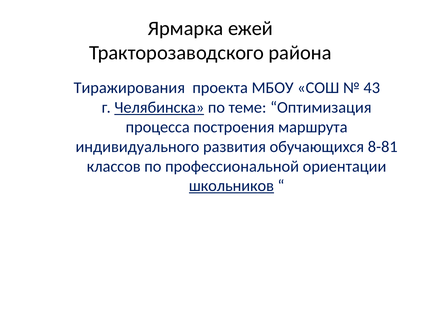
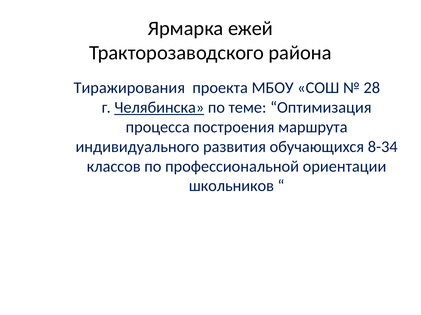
43: 43 -> 28 (372, 88)
8-81: 8-81 -> 8-34 (383, 147)
школьников underline: present -> none (231, 186)
